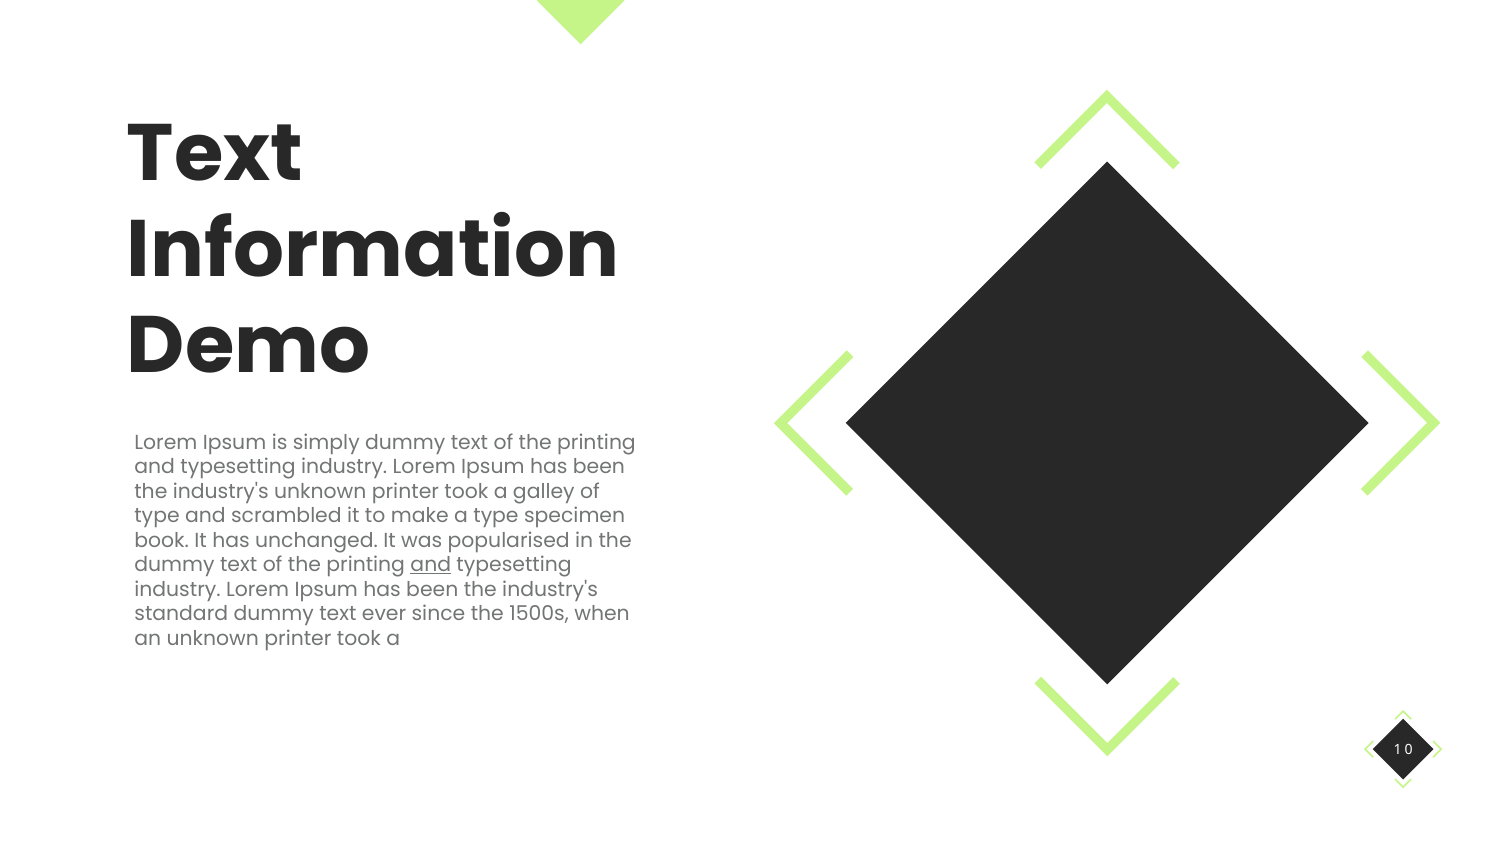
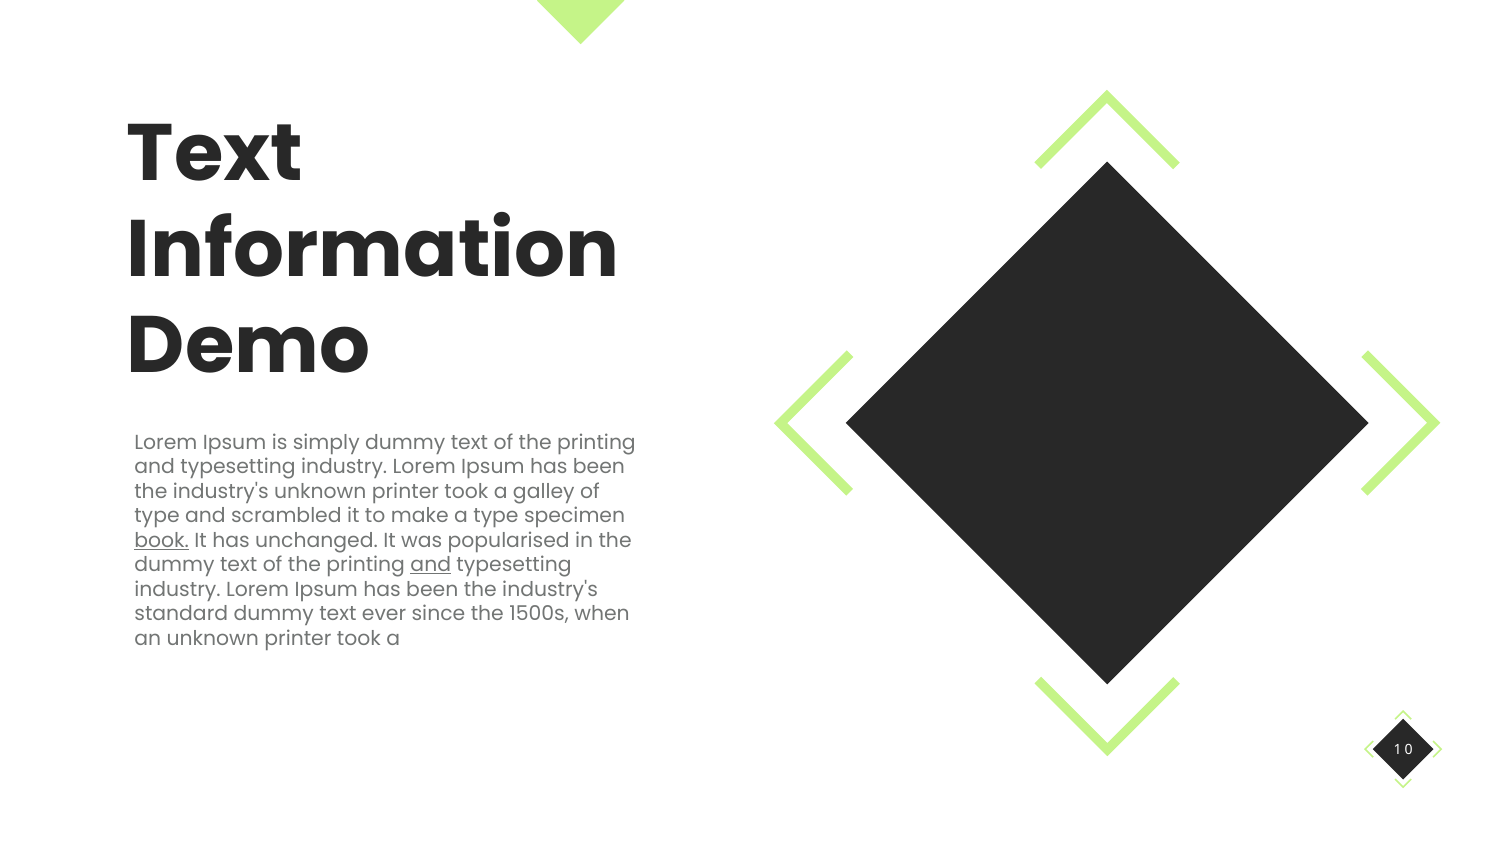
book underline: none -> present (162, 541)
